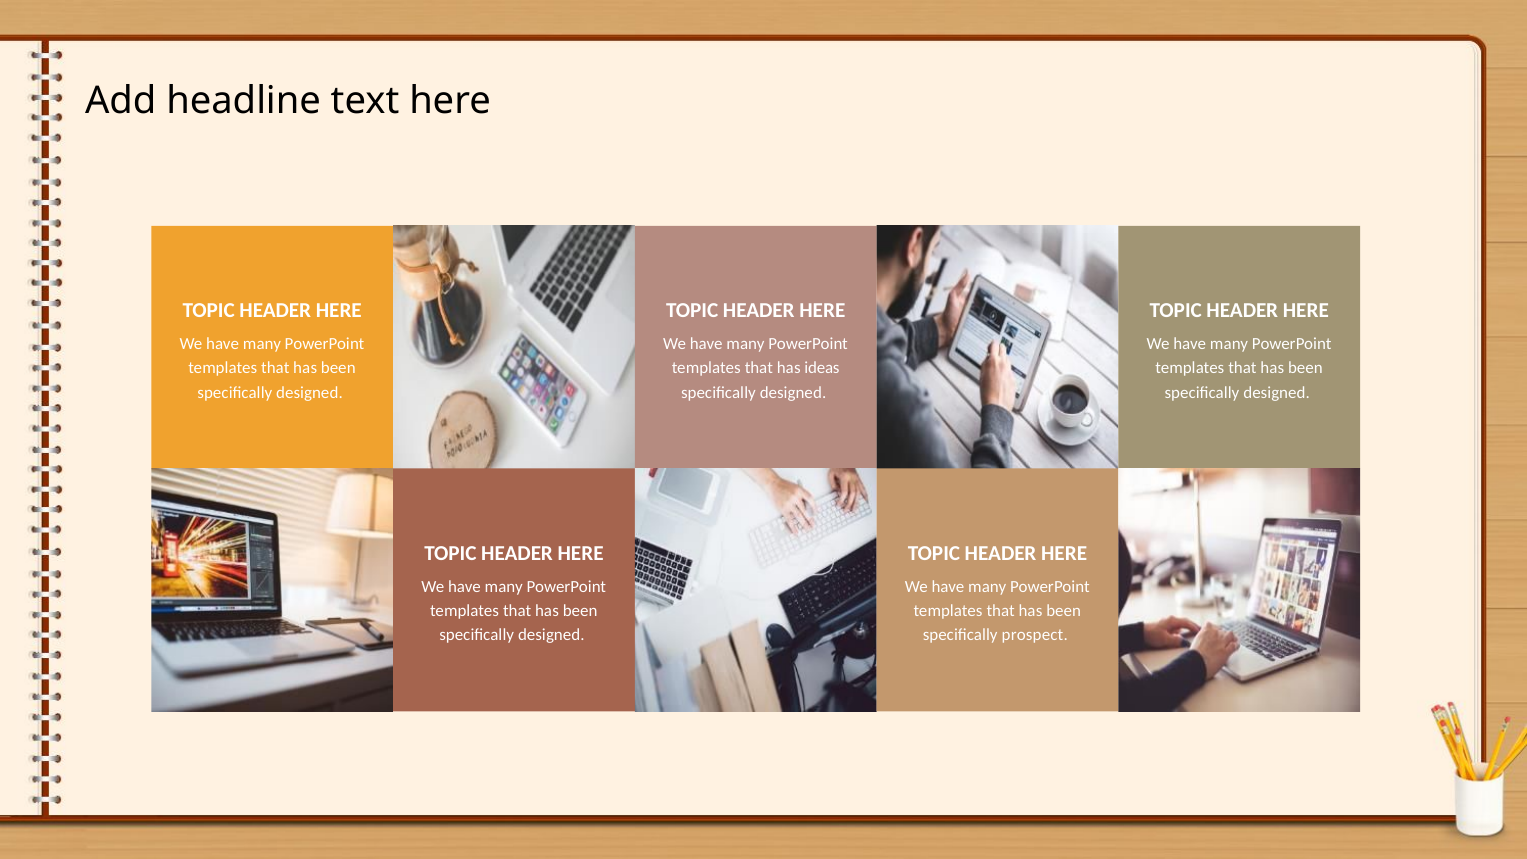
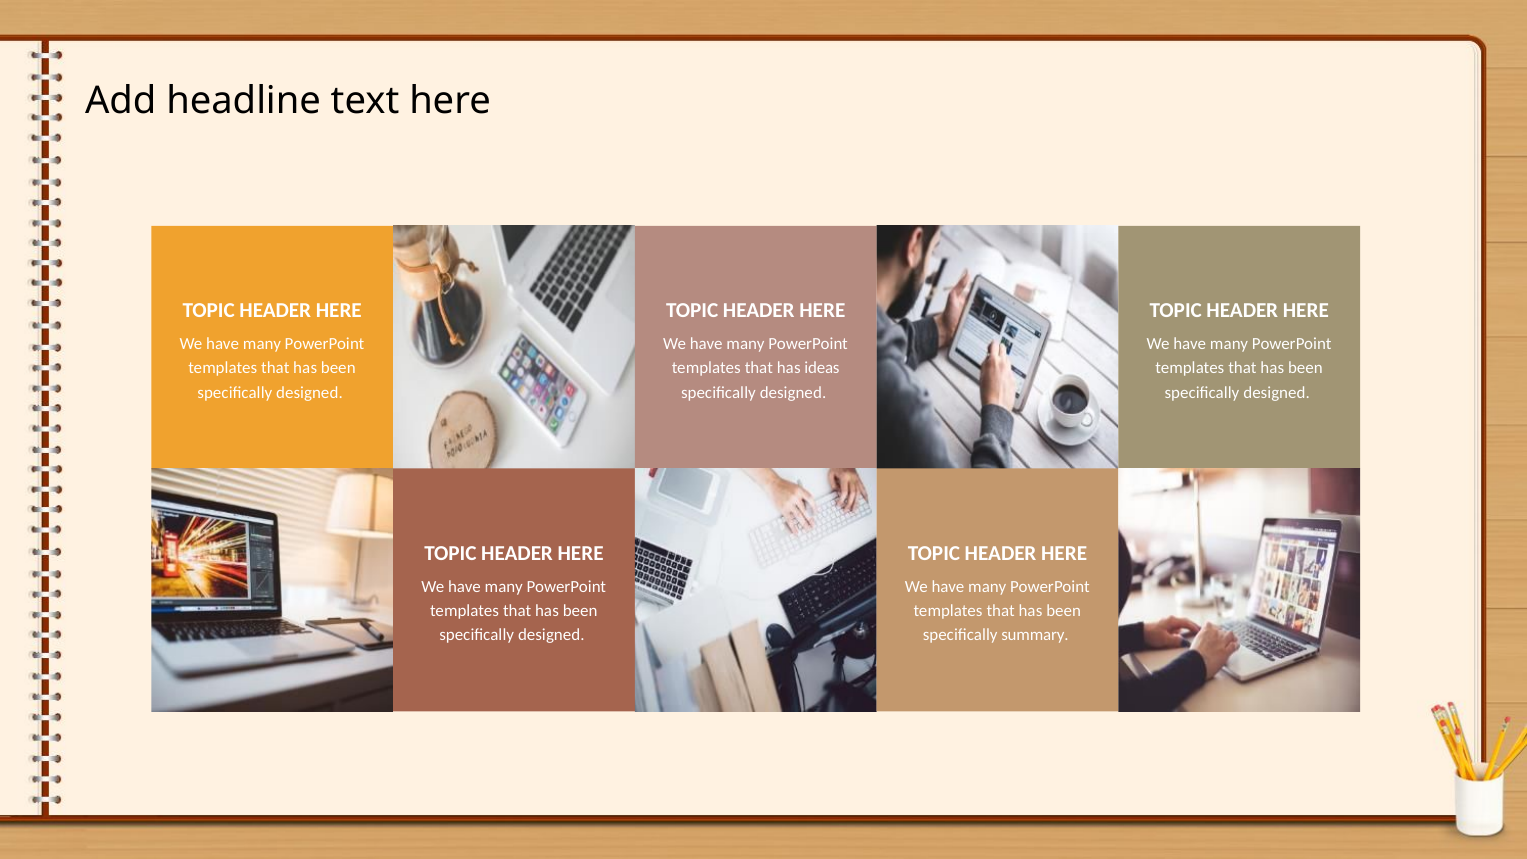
prospect: prospect -> summary (1035, 635)
